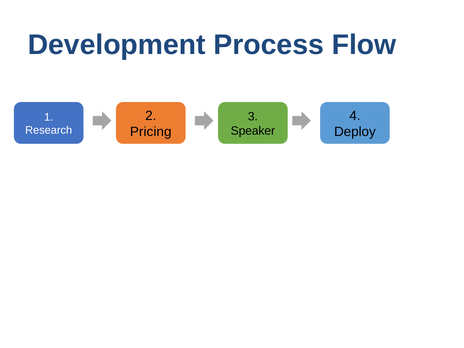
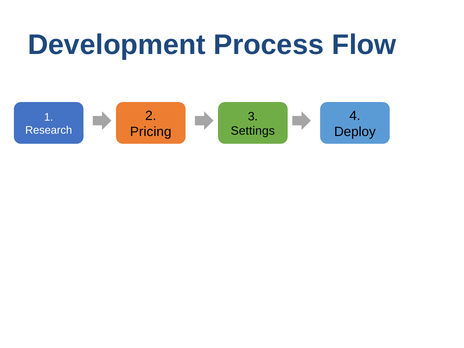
Speaker: Speaker -> Settings (253, 131)
